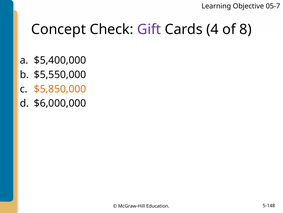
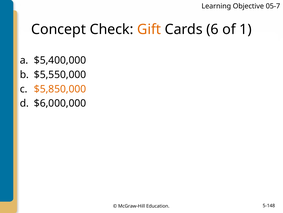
Gift colour: purple -> orange (149, 29)
4: 4 -> 6 (212, 29)
8: 8 -> 1 (246, 29)
